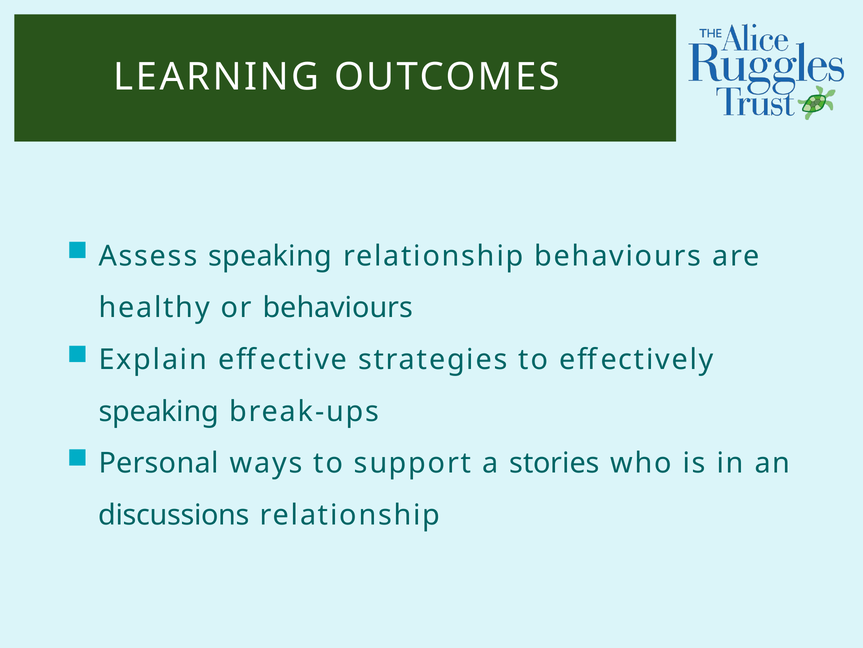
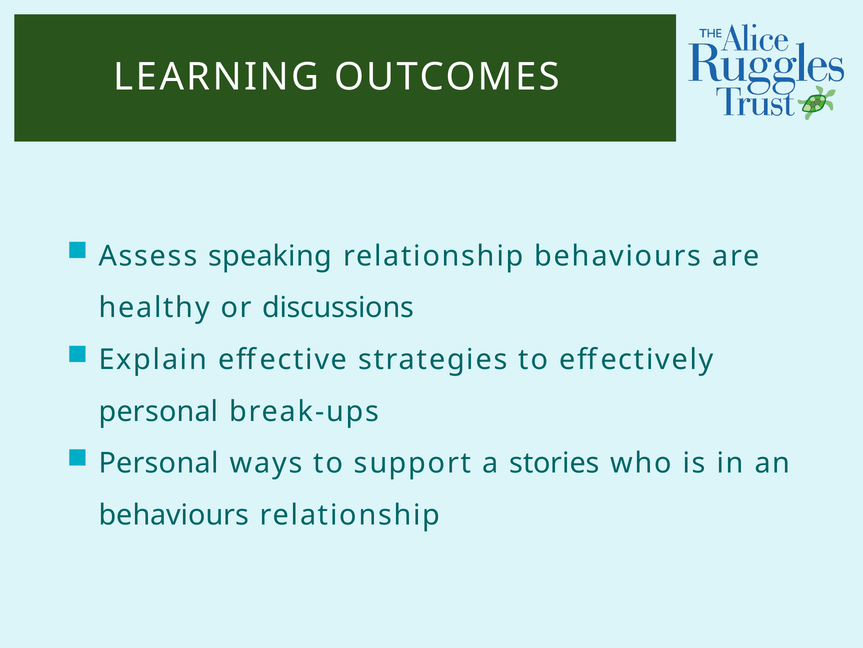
or behaviours: behaviours -> discussions (338, 308)
speaking: speaking -> personal (158, 411)
discussions: discussions -> behaviours (174, 515)
